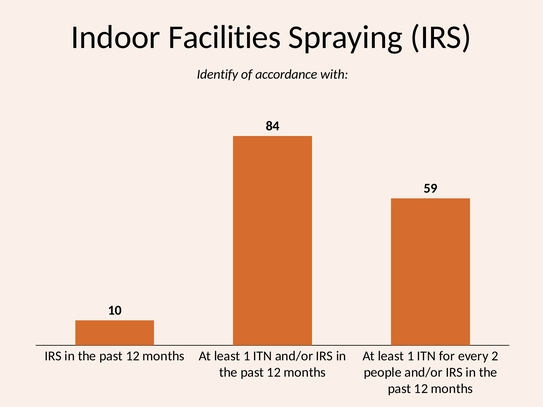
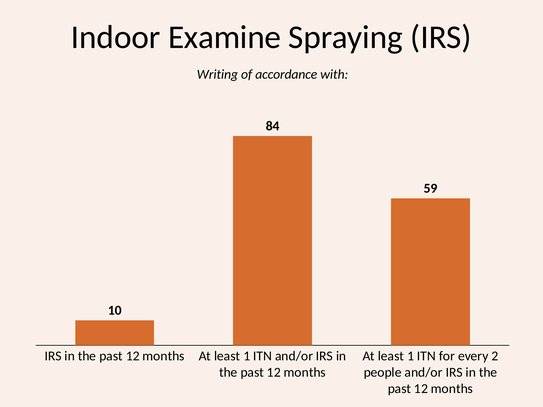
Facilities: Facilities -> Examine (225, 37)
Identify: Identify -> Writing (217, 74)
